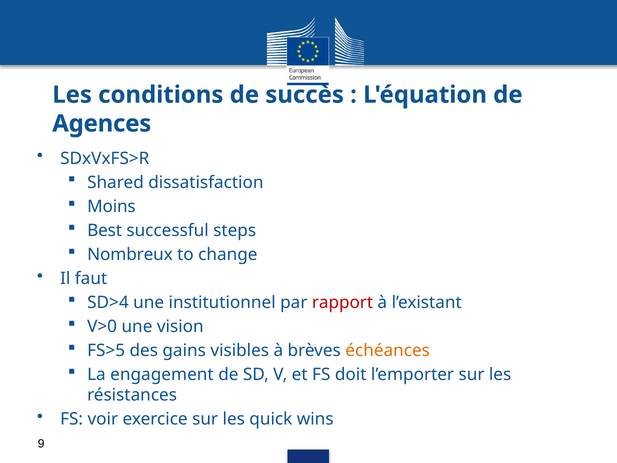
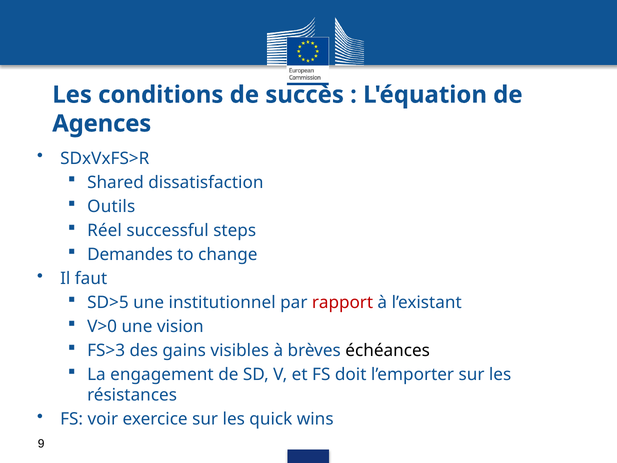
Moins: Moins -> Outils (111, 207)
Best: Best -> Réel (104, 231)
Nombreux: Nombreux -> Demandes (130, 255)
SD>4: SD>4 -> SD>5 (108, 303)
FS>5: FS>5 -> FS>3 (106, 351)
échéances colour: orange -> black (388, 351)
